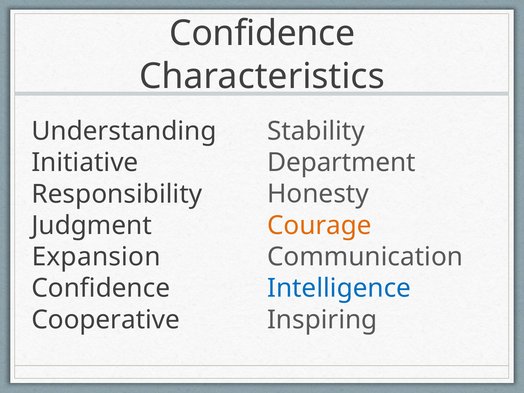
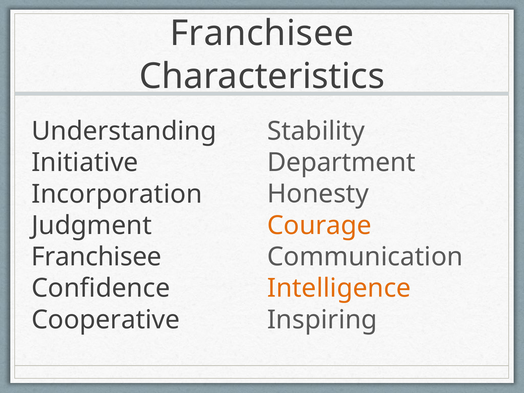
Confidence: Confidence -> Franchisee (262, 33)
Responsibility: Responsibility -> Incorporation (117, 194)
Expansion: Expansion -> Franchisee (96, 257)
Intelligence colour: blue -> orange (339, 288)
